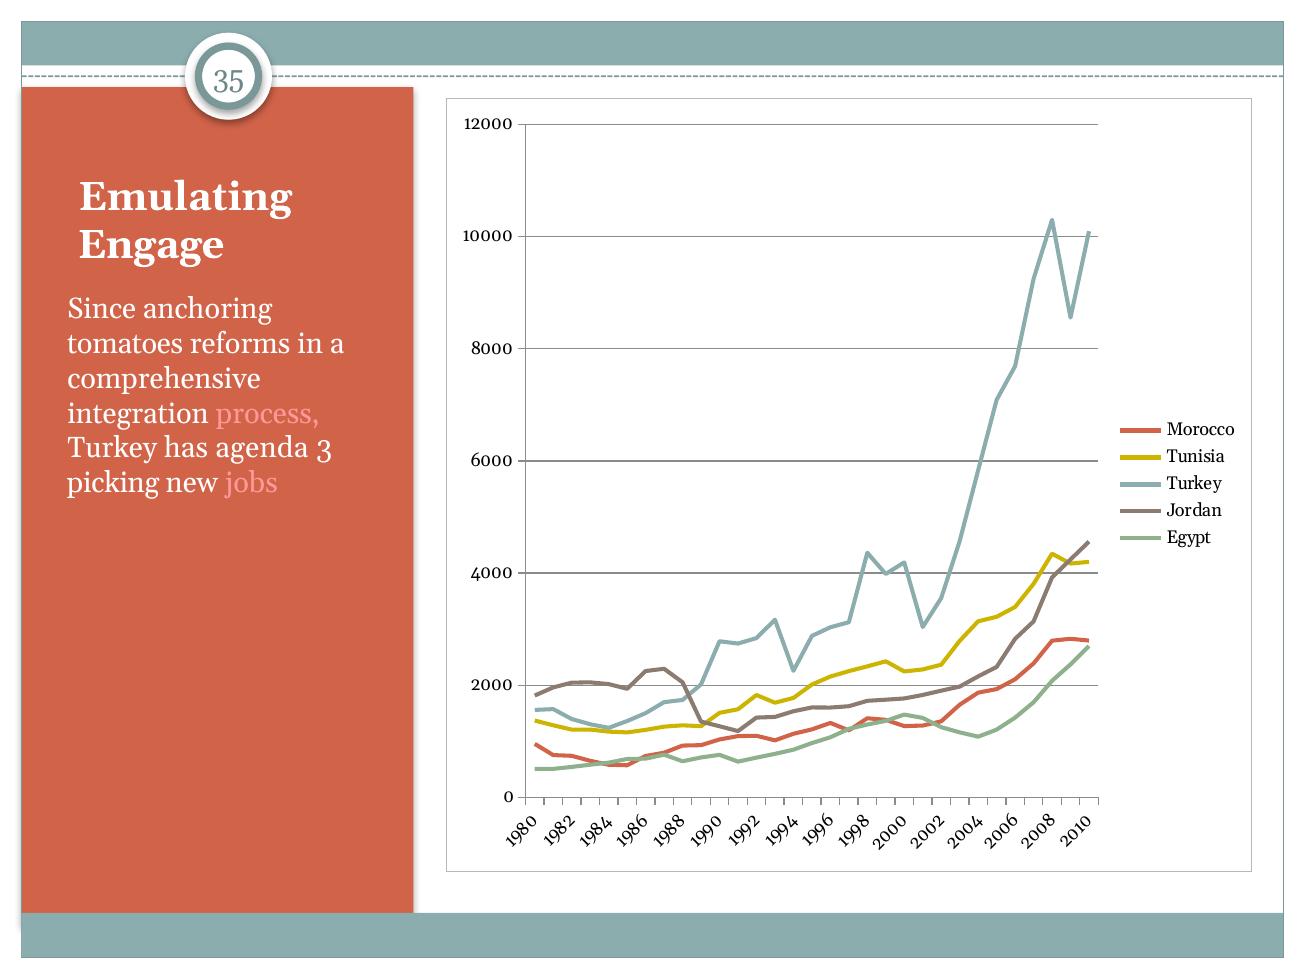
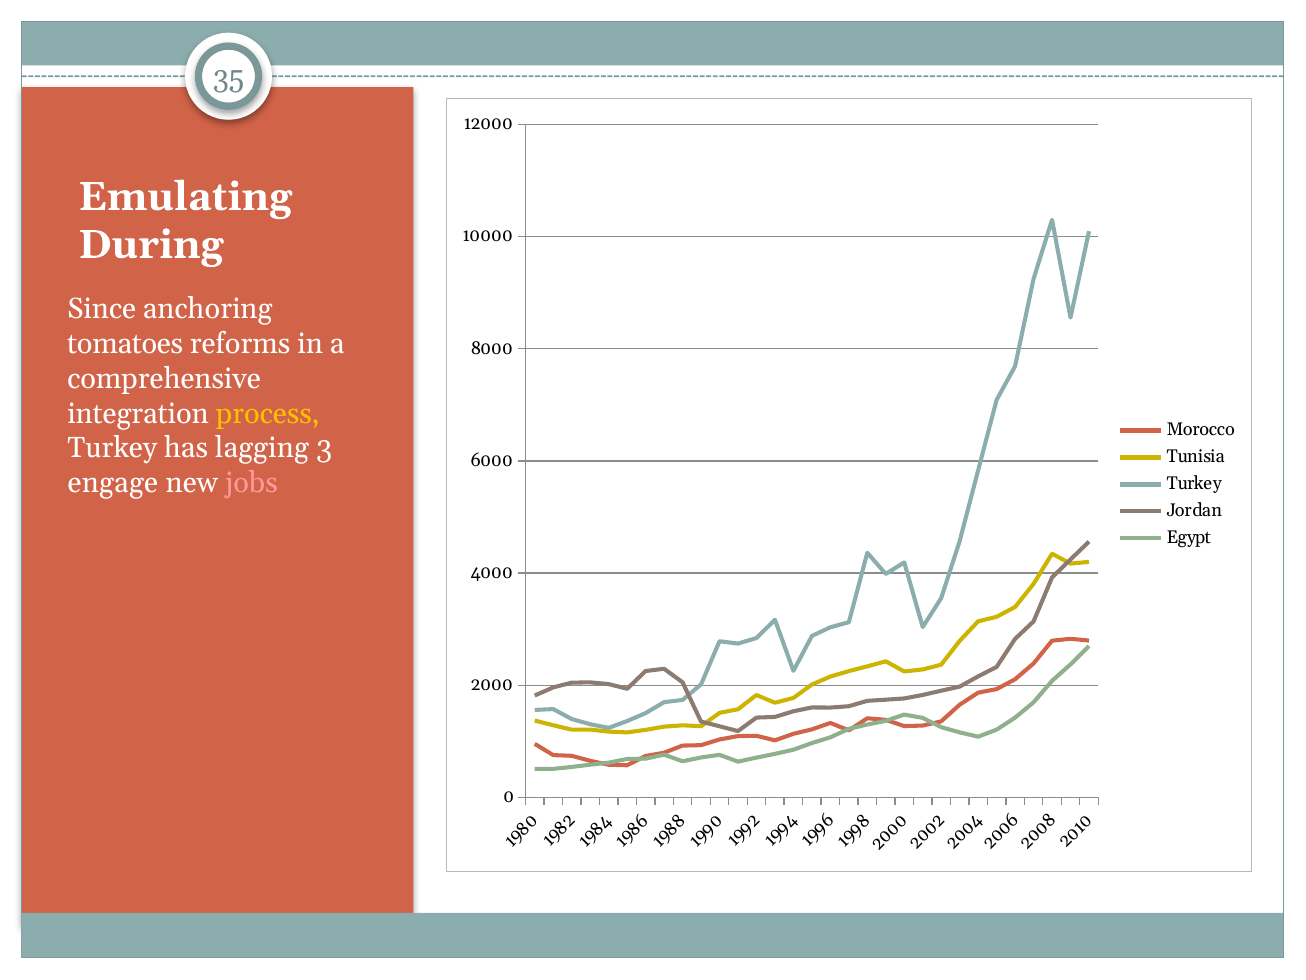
Engage: Engage -> During (151, 244)
process colour: pink -> yellow (268, 413)
agenda: agenda -> lagging (262, 448)
picking: picking -> engage (113, 483)
